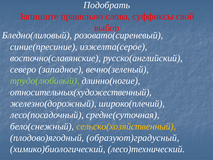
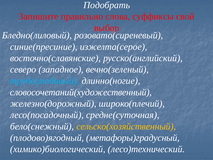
трудо(любивый colour: light green -> light blue (45, 81)
относительных(художественный: относительных(художественный -> словосочетаний(художественный (81, 92)
образуют)градусный: образуют)градусный -> метафоры)градусный (133, 138)
